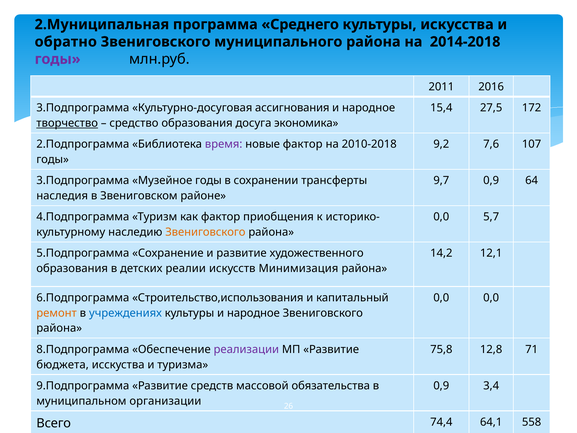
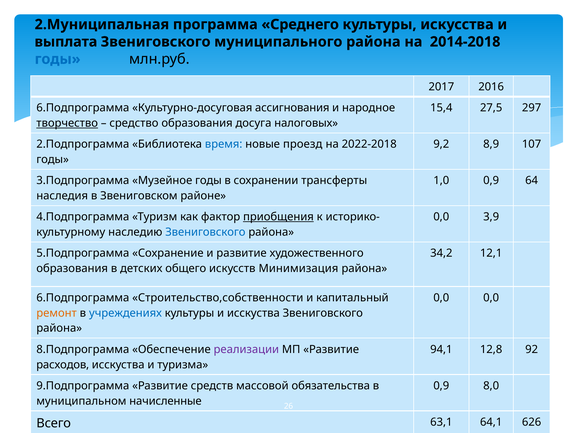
обратно: обратно -> выплата (66, 42)
годы colour: purple -> blue (58, 59)
2011: 2011 -> 2017 (441, 87)
3.Подпрограмма: 3.Подпрограмма -> 6.Подпрограмма (83, 108)
172: 172 -> 297 (532, 108)
экономика: экономика -> налоговых (306, 123)
время colour: purple -> blue (224, 144)
новые фактор: фактор -> проезд (303, 144)
2010-2018: 2010-2018 -> 2022-2018 (369, 144)
7,6: 7,6 -> 8,9 (491, 144)
9,7: 9,7 -> 1,0 (441, 180)
приобщения underline: none -> present (278, 217)
5,7: 5,7 -> 3,9 (491, 217)
Звениговского colour: orange -> blue (205, 232)
14,2: 14,2 -> 34,2 (441, 253)
реалии: реалии -> общего (186, 268)
Строительство,использования: Строительство,использования -> Строительство,собственности (218, 298)
культуры и народное: народное -> исскуства (253, 313)
75,8: 75,8 -> 94,1 (441, 349)
71: 71 -> 92 (532, 349)
бюджета: бюджета -> расходов (63, 364)
3,4: 3,4 -> 8,0 (491, 385)
организации: организации -> начисленные (165, 401)
74,4: 74,4 -> 63,1 (441, 422)
558: 558 -> 626 (532, 422)
